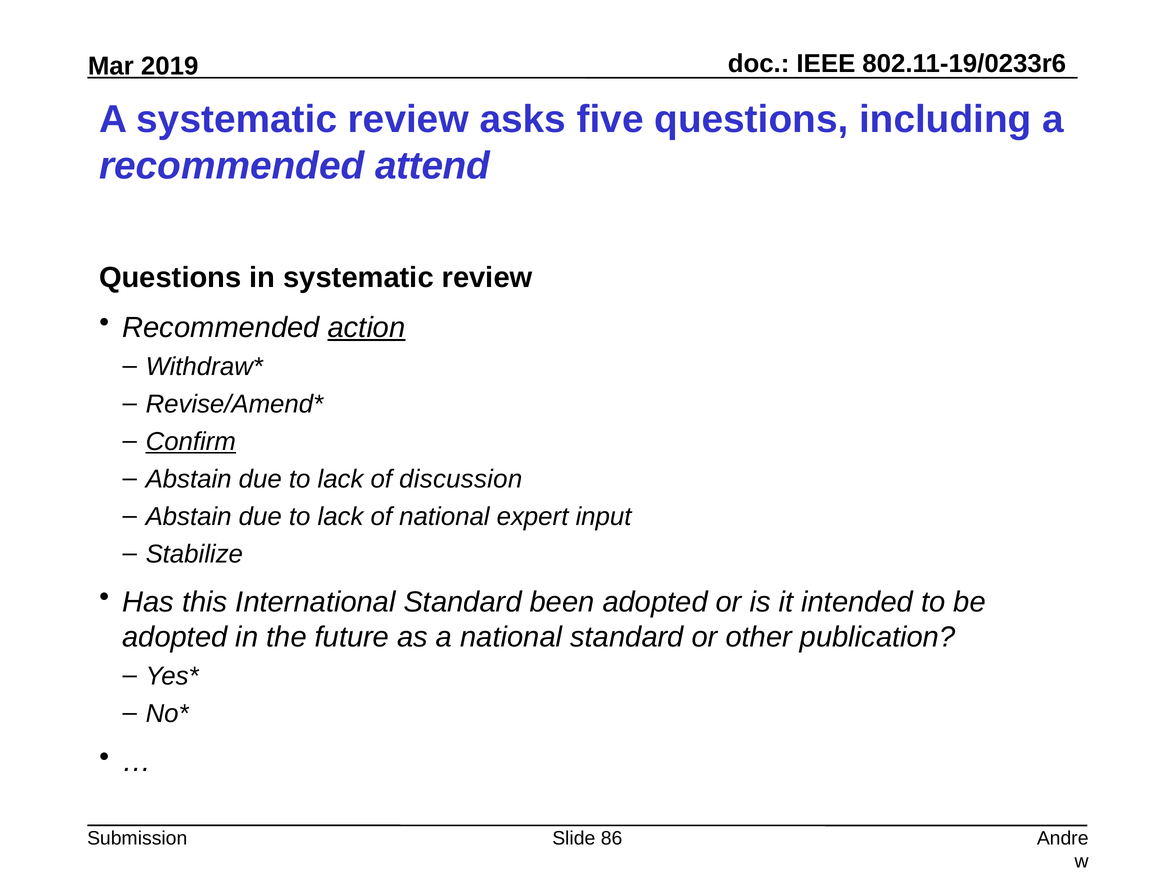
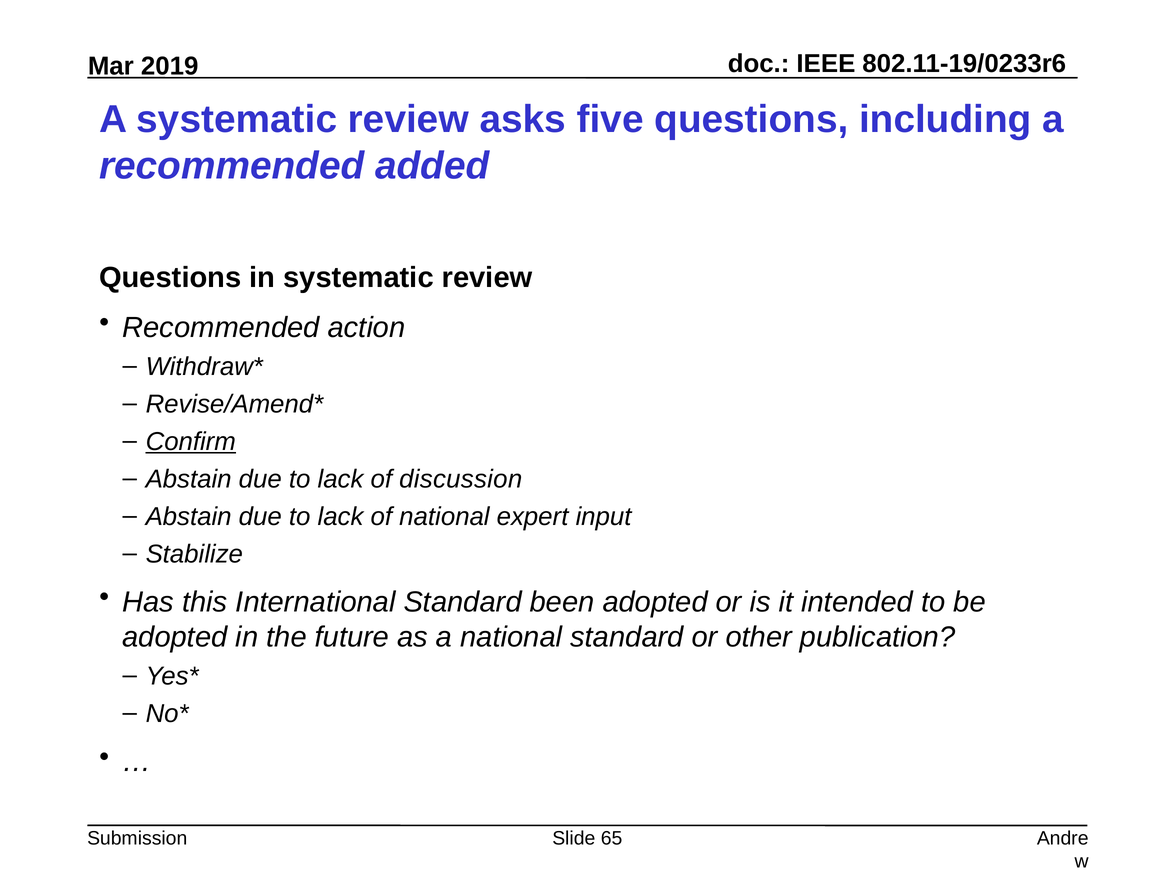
attend: attend -> added (432, 166)
action underline: present -> none (367, 327)
86: 86 -> 65 (612, 838)
